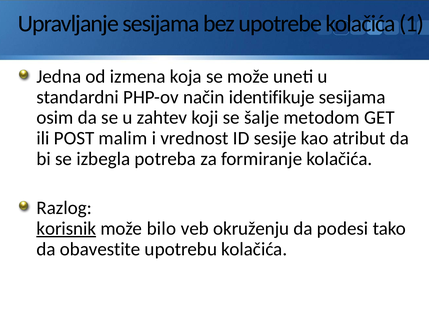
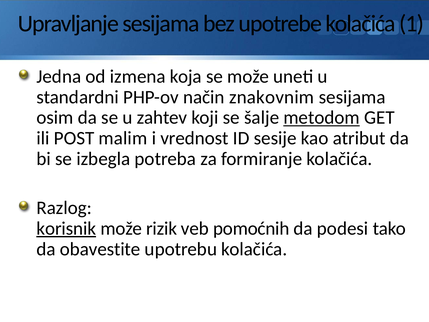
identifikuje: identifikuje -> znakovnim (272, 97)
metodom underline: none -> present (322, 118)
bilo: bilo -> rizik (162, 228)
okruženju: okruženju -> pomoćnih (251, 228)
